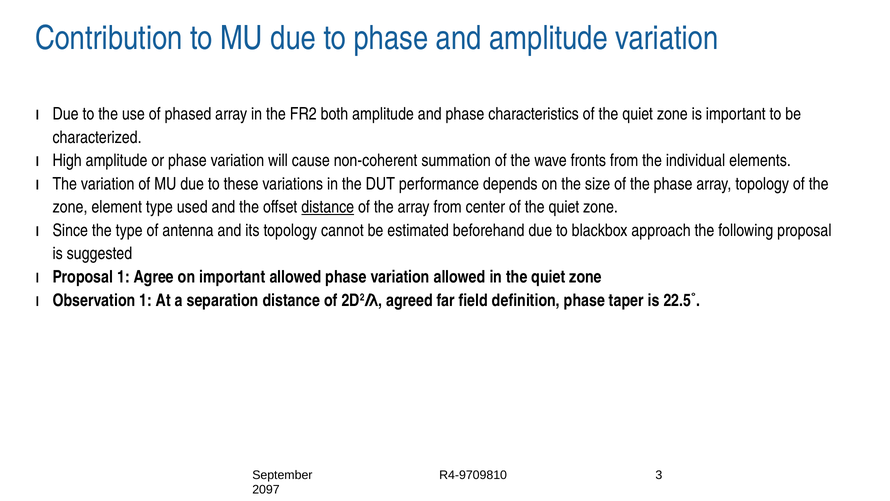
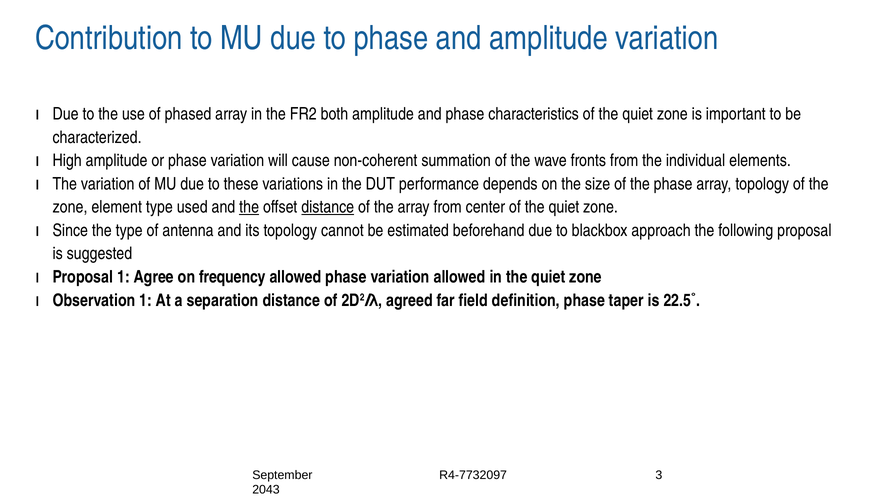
the underline: none -> present (249, 207)
on important: important -> frequency (232, 277)
R4-9709810: R4-9709810 -> R4-7732097 (473, 475)
2097: 2097 -> 2043 (266, 490)
